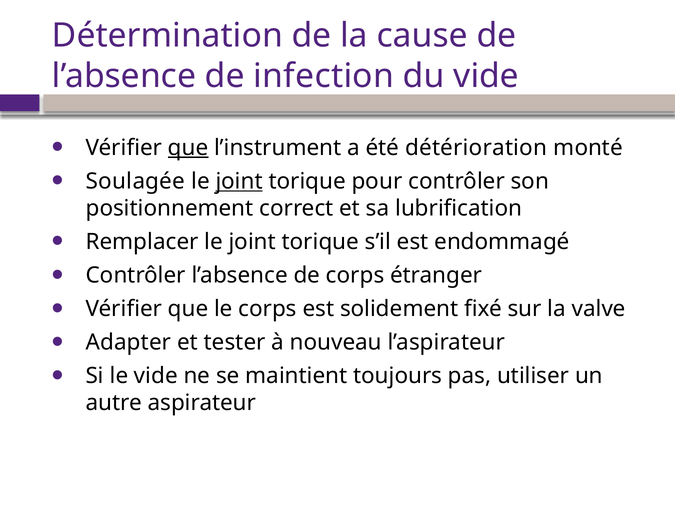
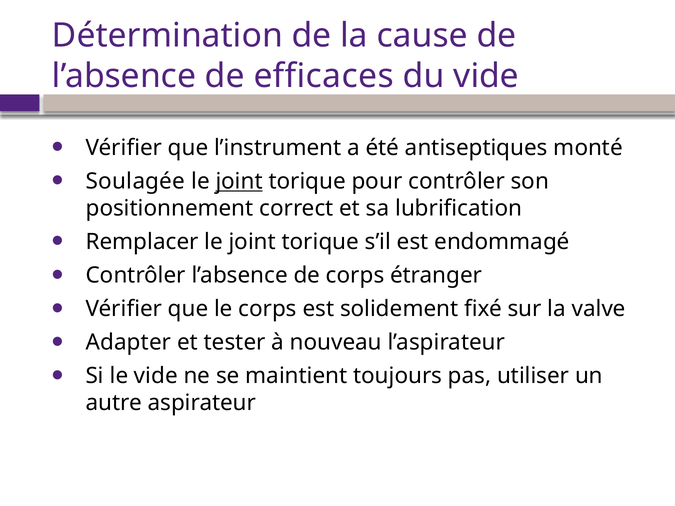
infection: infection -> efficaces (324, 76)
que underline: present -> none (188, 148)
détérioration: détérioration -> antiseptiques (476, 148)
